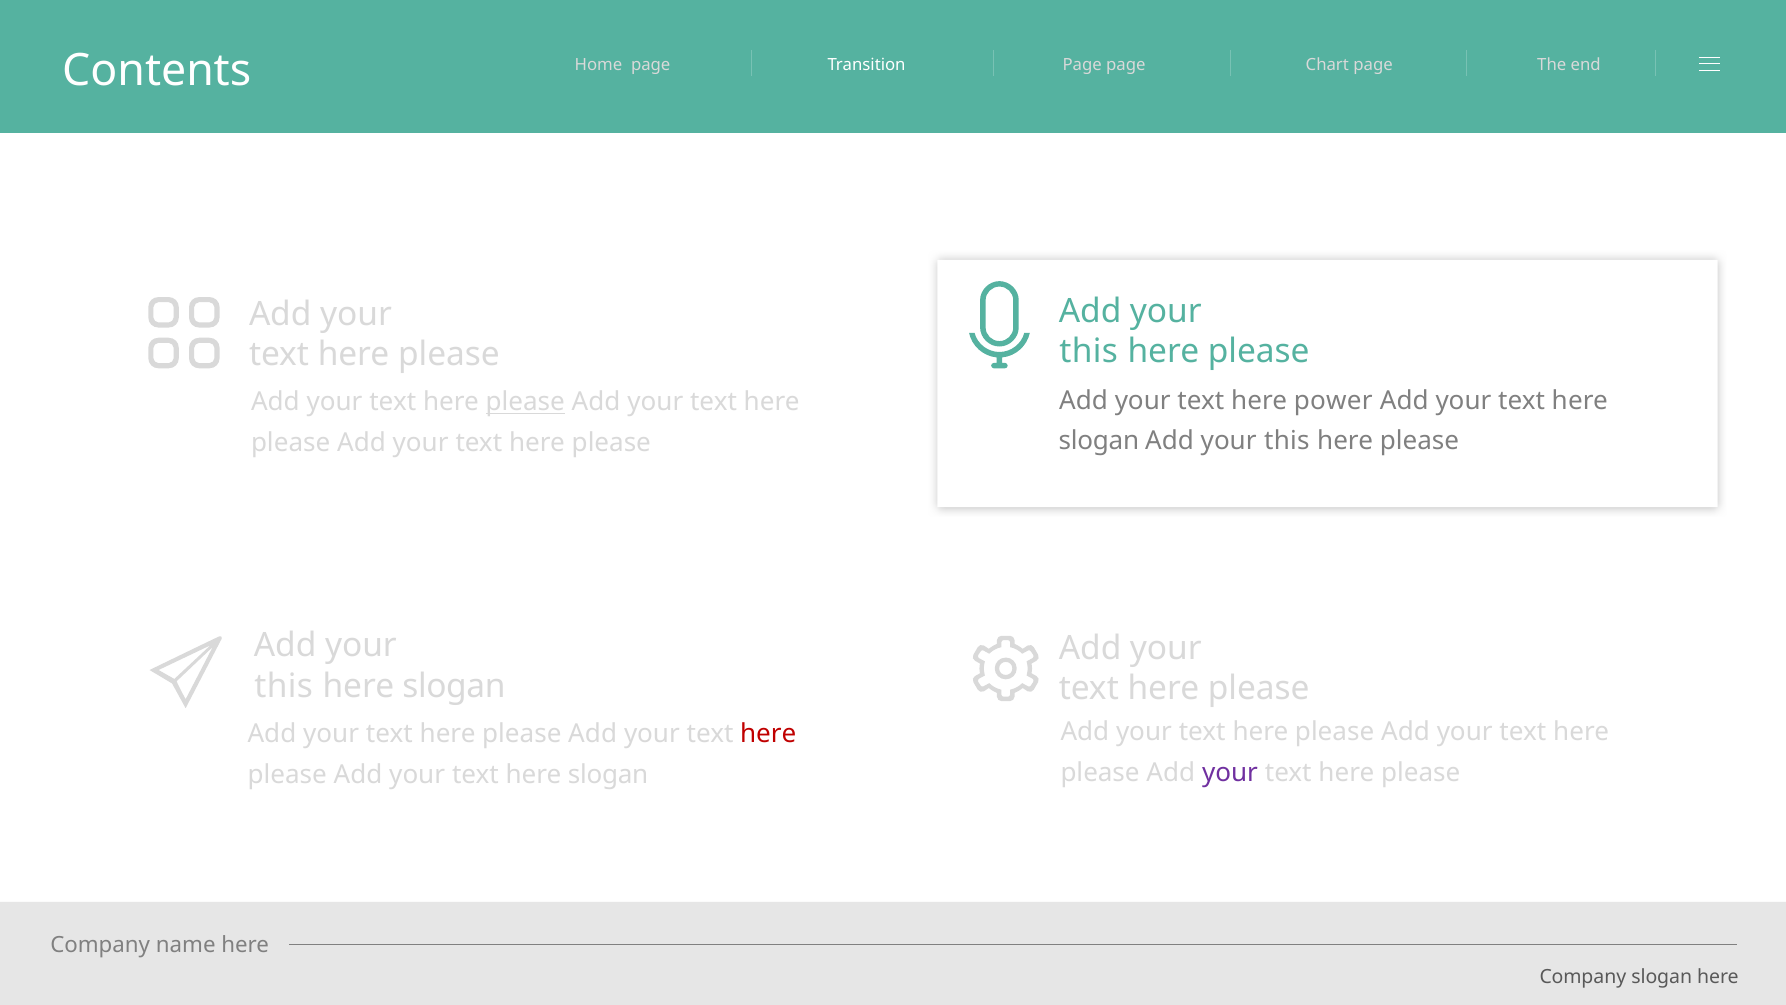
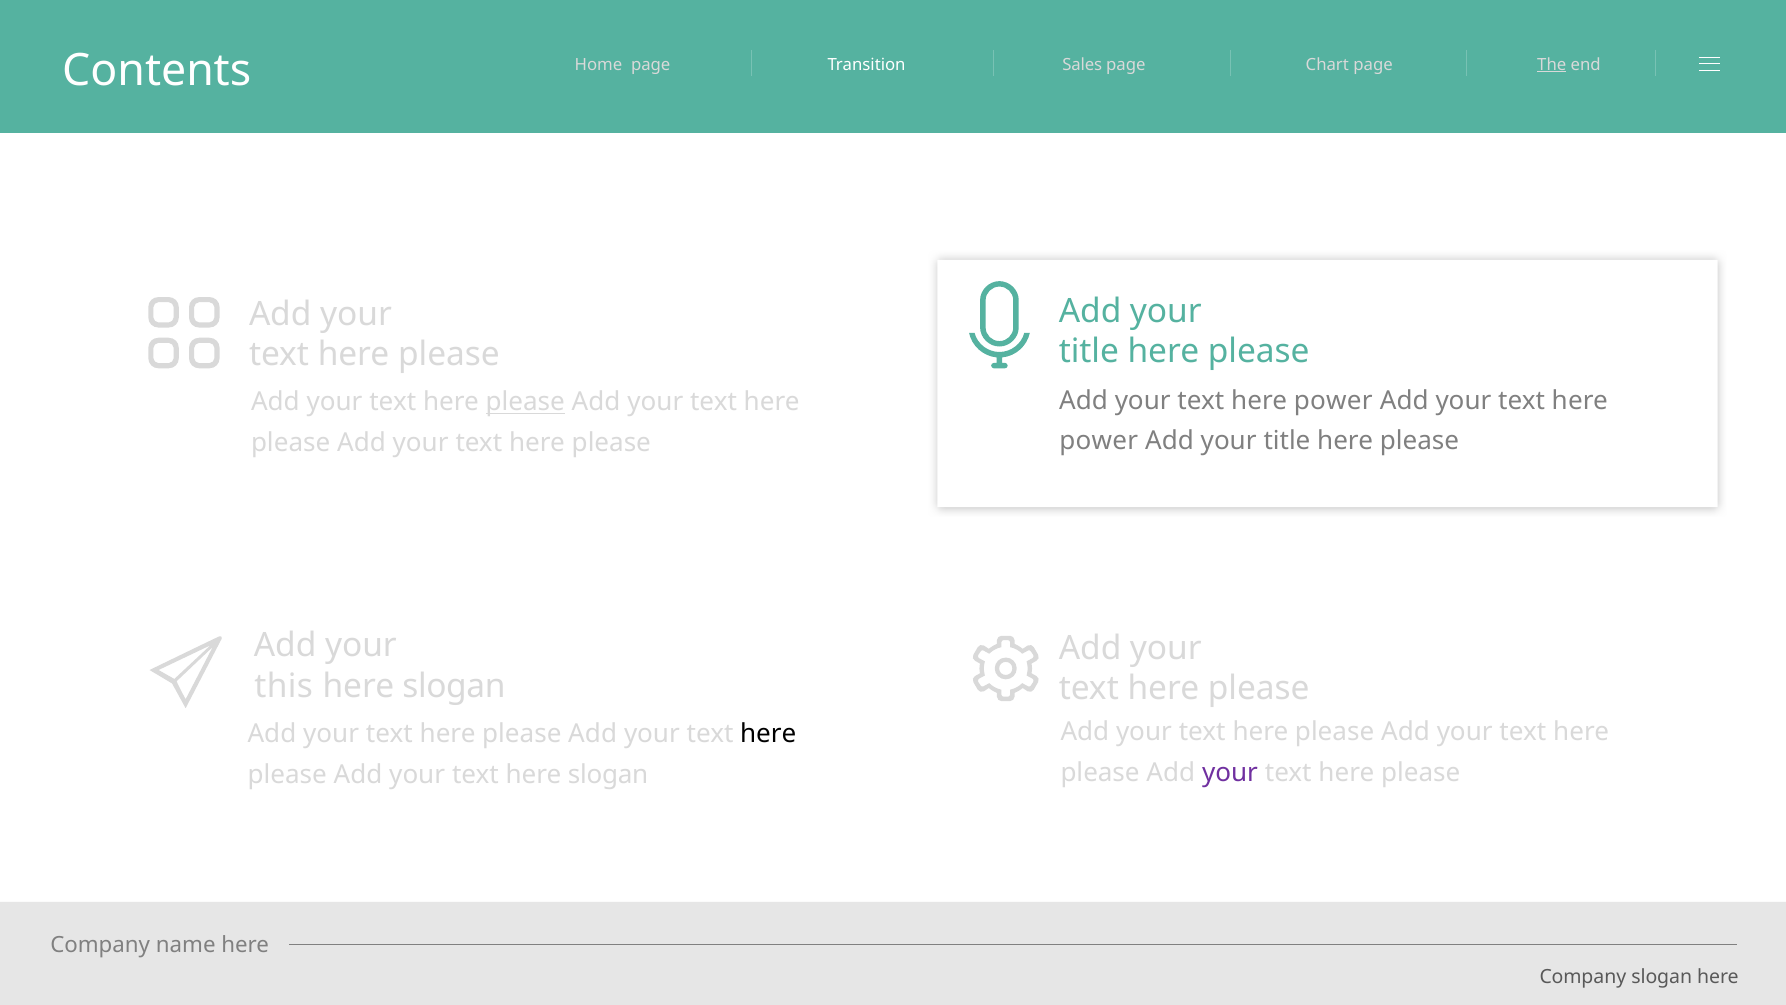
Transition Page: Page -> Sales (1082, 65)
The underline: none -> present (1552, 65)
this: this -> title (1089, 352)
slogan: slogan -> power (1099, 441)
this: this -> title (1287, 441)
here colour: red -> black (768, 734)
